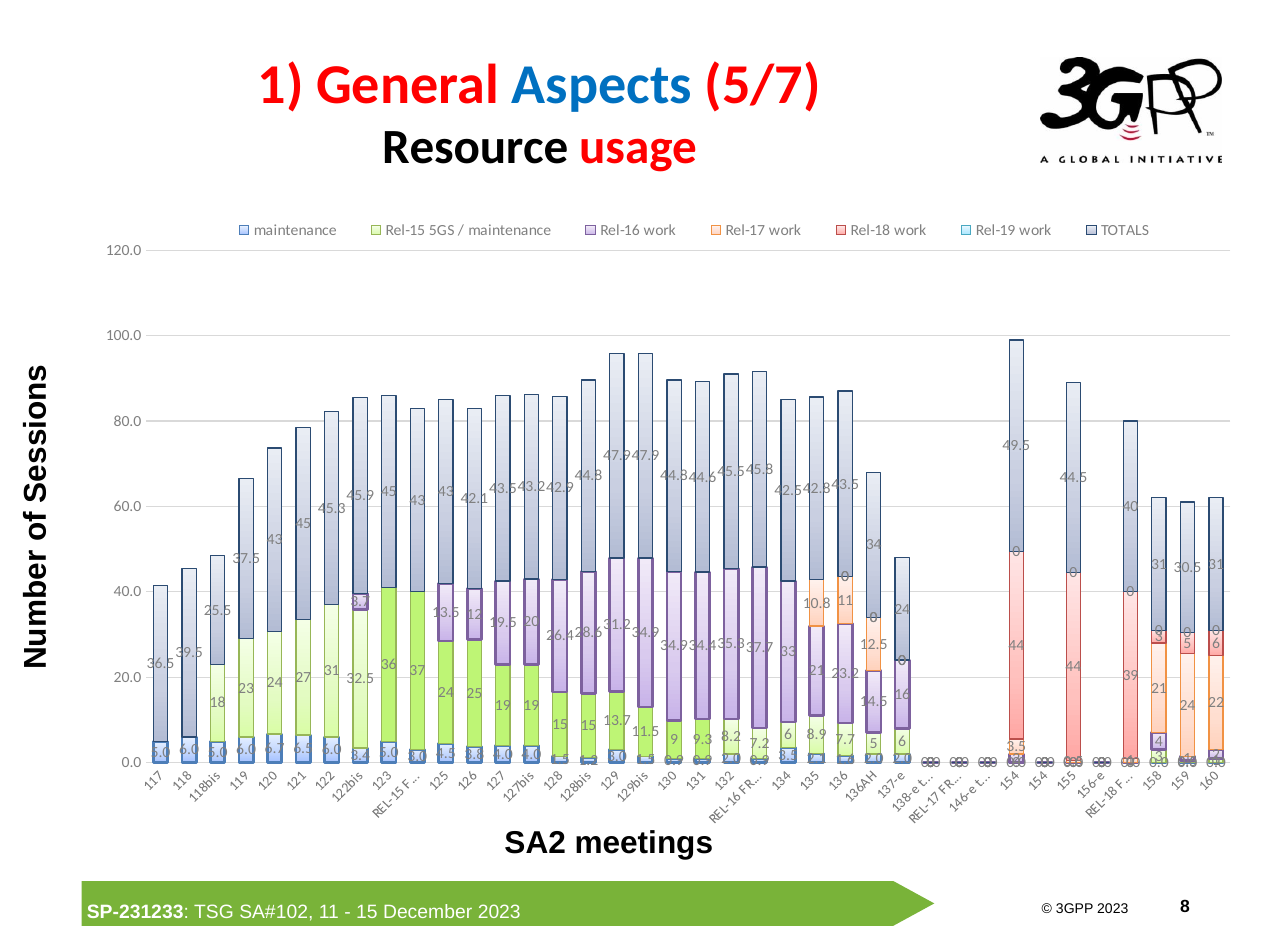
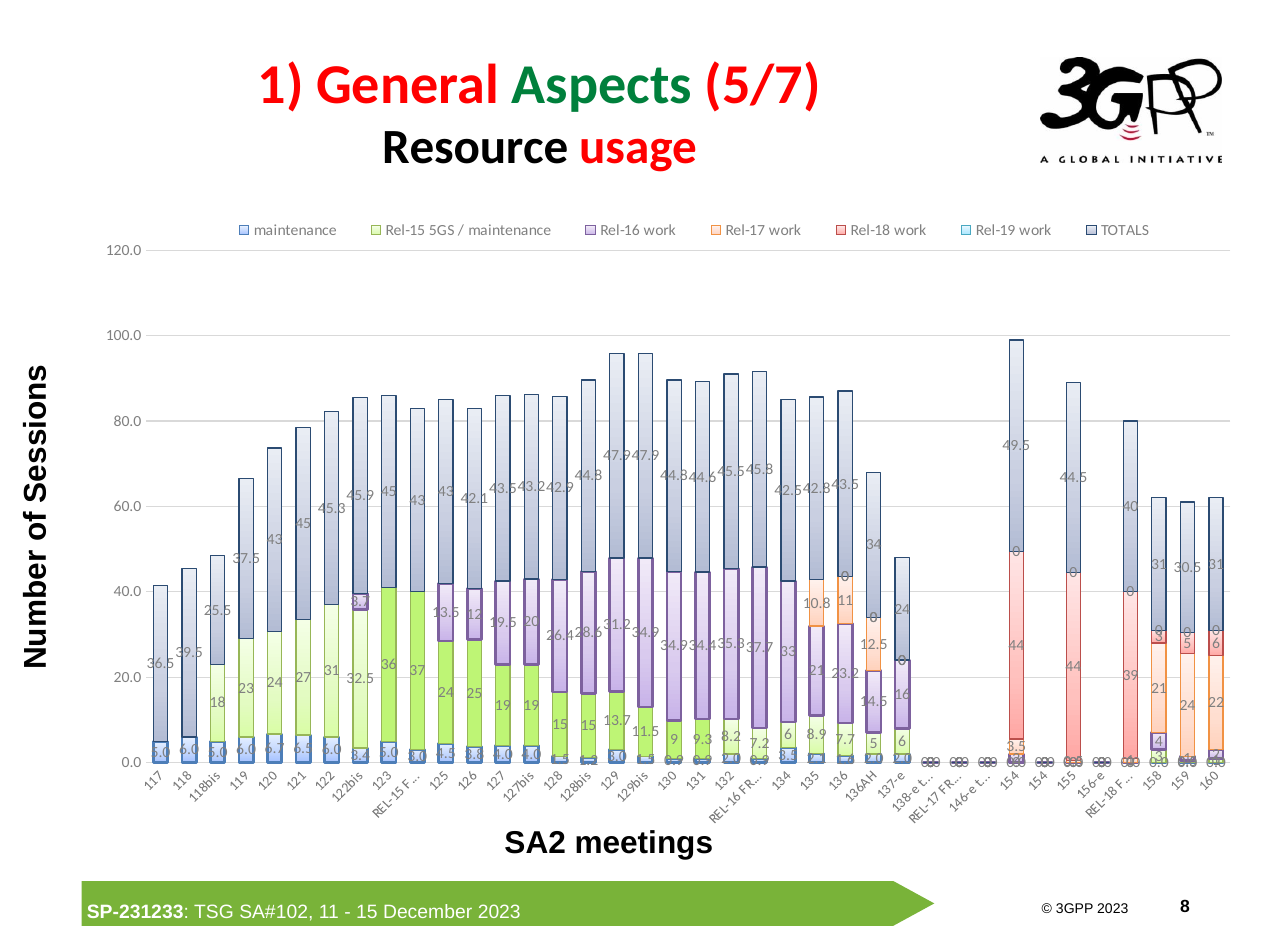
Aspects colour: blue -> green (602, 85)
